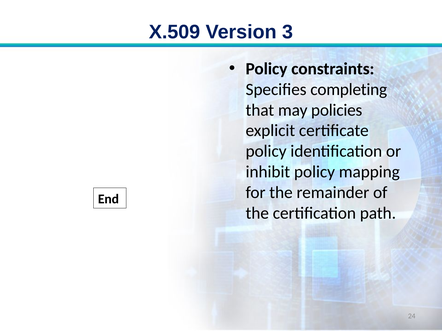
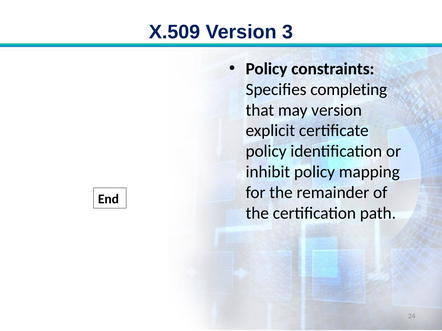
may policies: policies -> version (337, 110)
